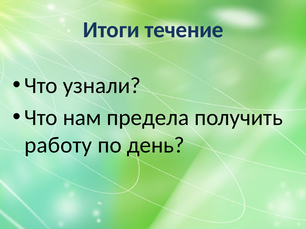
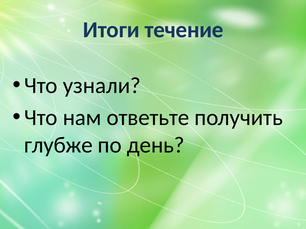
предела: предела -> ответьте (148, 118)
работу: работу -> глубже (58, 145)
